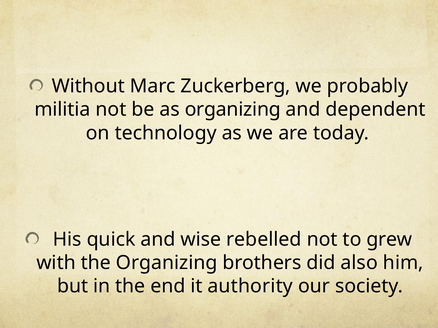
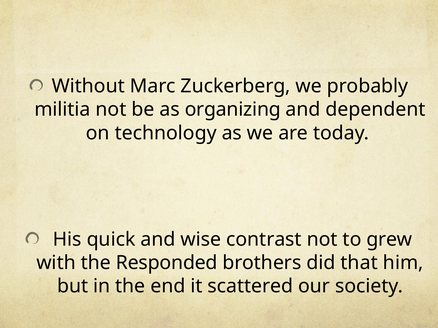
rebelled: rebelled -> contrast (264, 240)
the Organizing: Organizing -> Responded (167, 263)
also: also -> that (359, 263)
authority: authority -> scattered (250, 287)
